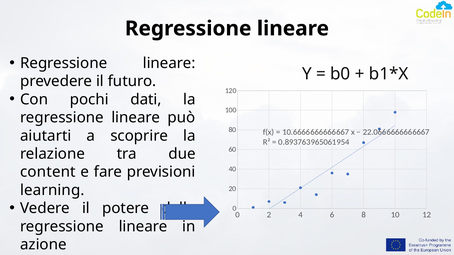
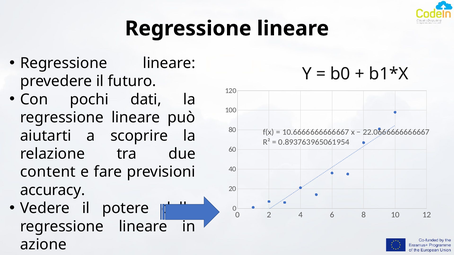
learning: learning -> accuracy (53, 190)
